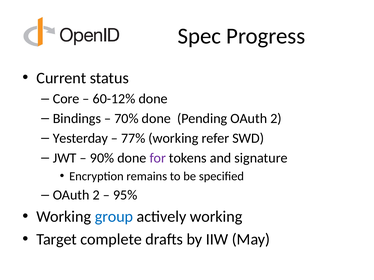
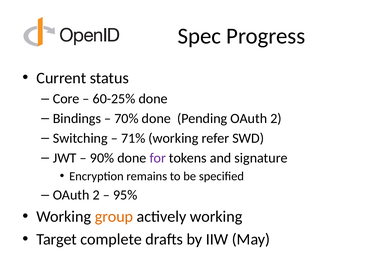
60-12%: 60-12% -> 60-25% (114, 99)
Yesterday: Yesterday -> Switching (80, 138)
77%: 77% -> 71% (133, 138)
group colour: blue -> orange (114, 217)
